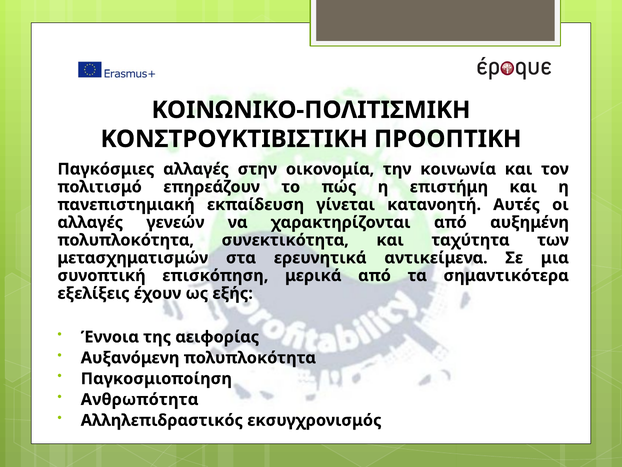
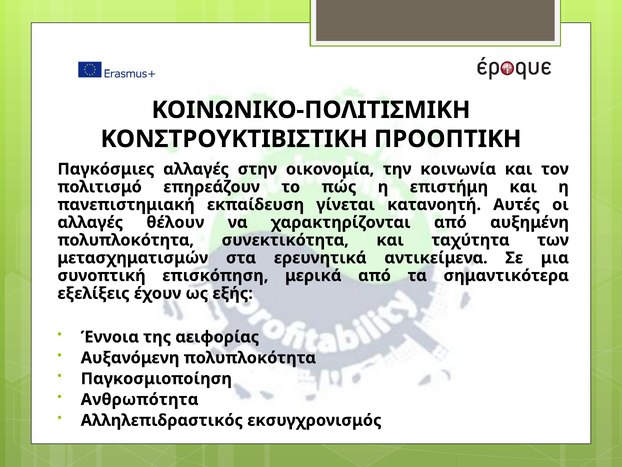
γενεών: γενεών -> θέλουν (175, 222)
